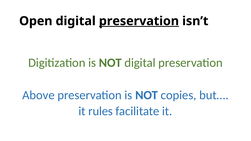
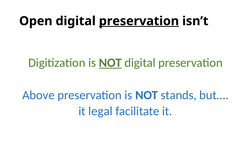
NOT underline: none -> present (110, 63)
copies: copies -> stands (179, 95)
rules: rules -> legal (100, 111)
